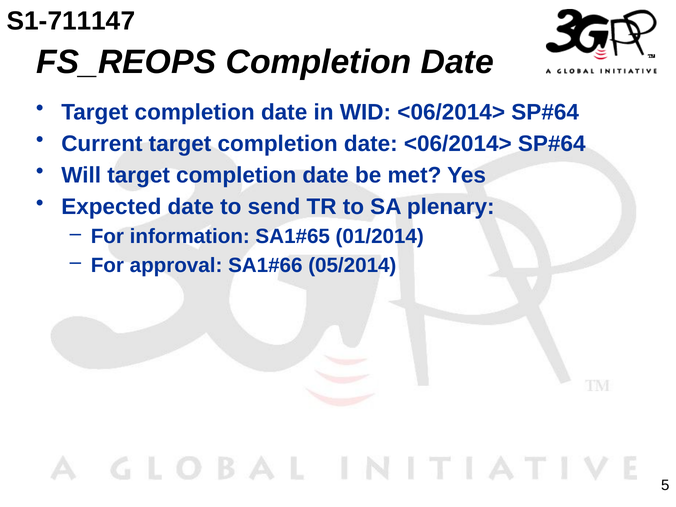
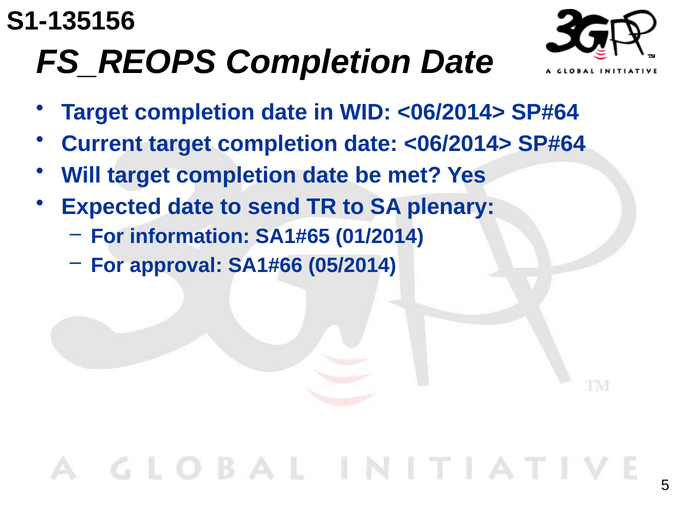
S1-711147: S1-711147 -> S1-135156 (71, 21)
